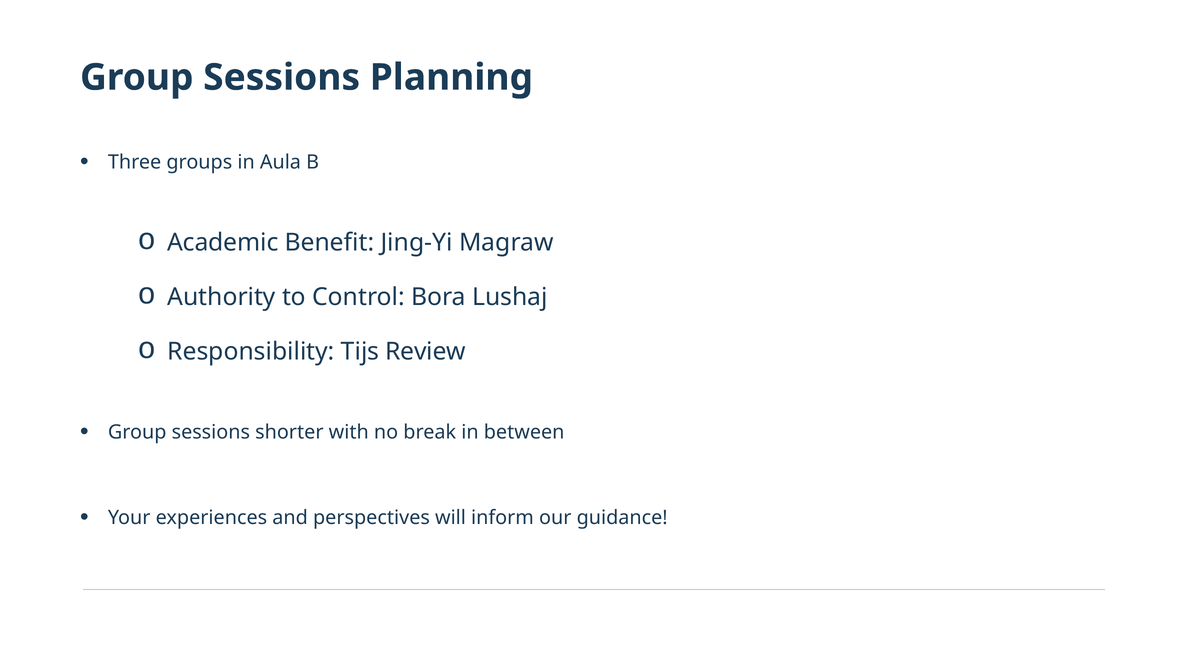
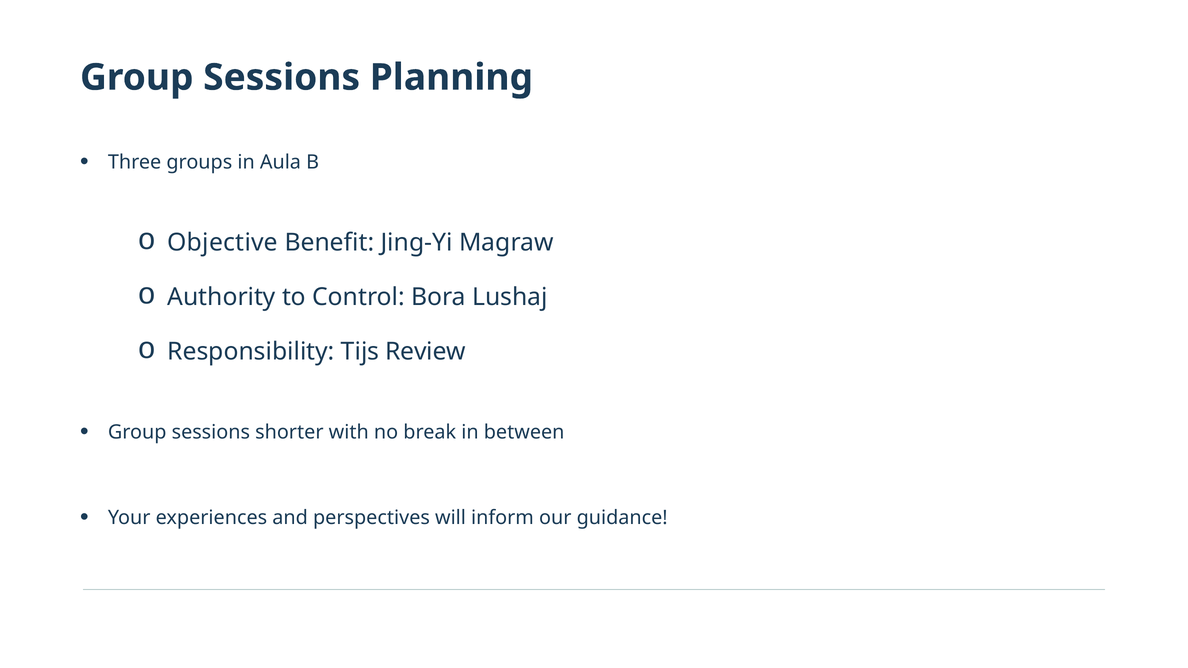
Academic: Academic -> Objective (223, 242)
